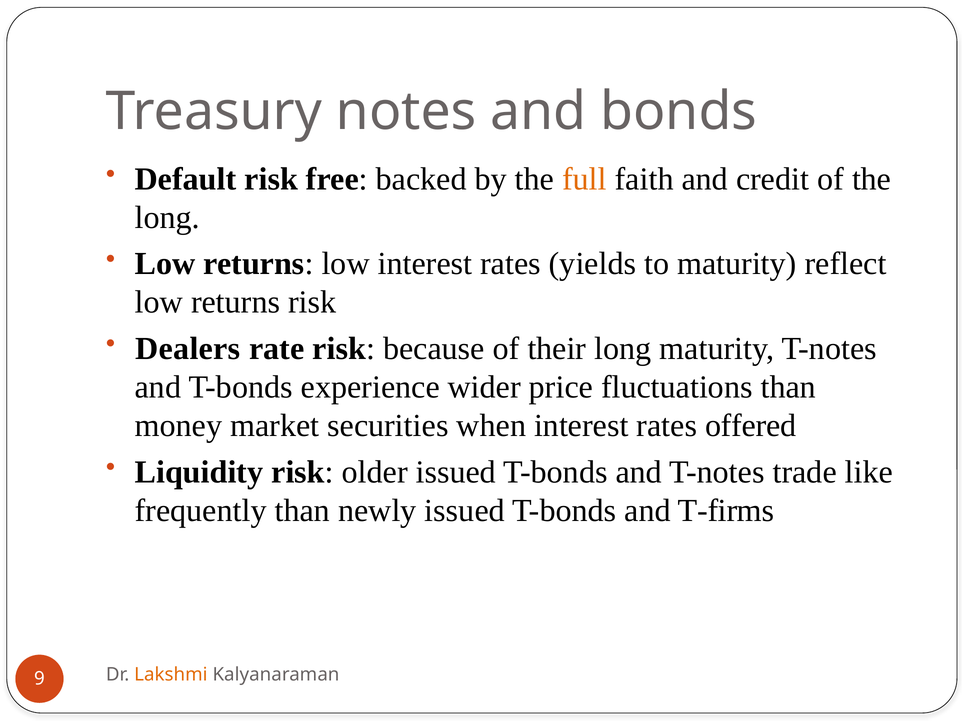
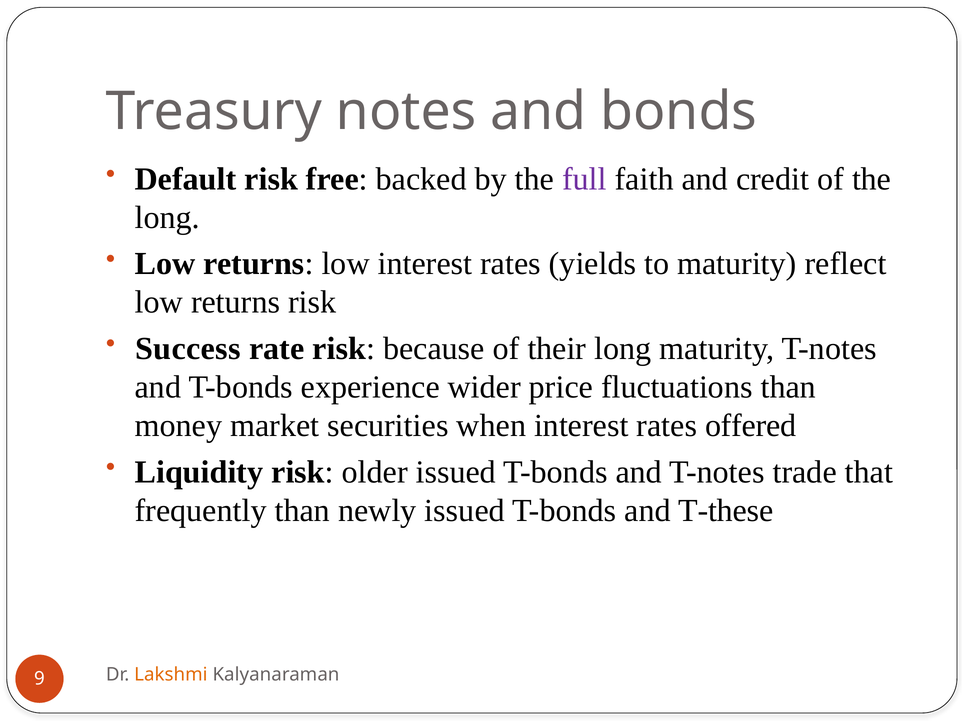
full colour: orange -> purple (584, 179)
Dealers: Dealers -> Success (188, 349)
like: like -> that (869, 472)
T-firms: T-firms -> T-these (726, 511)
